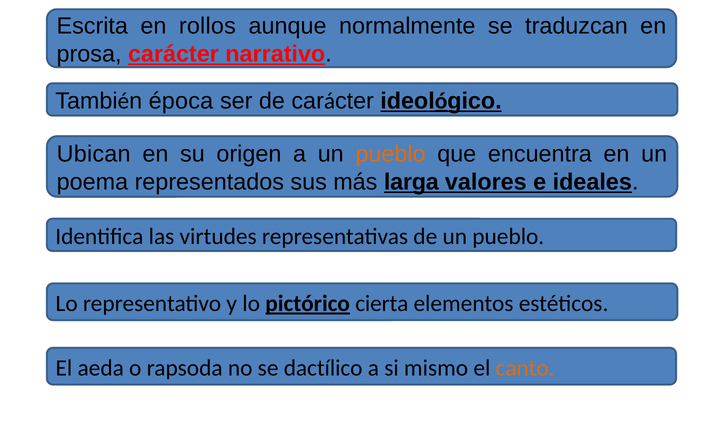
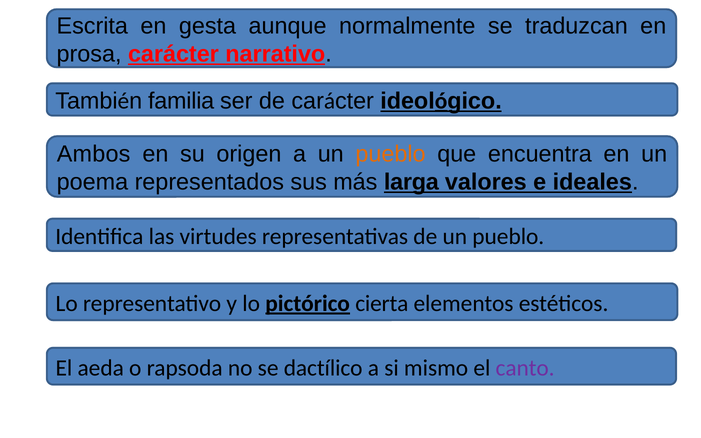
rollos: rollos -> gesta (207, 26)
época: época -> familia (181, 101)
Ubican: Ubican -> Ambos (94, 154)
canto colour: orange -> purple (525, 368)
